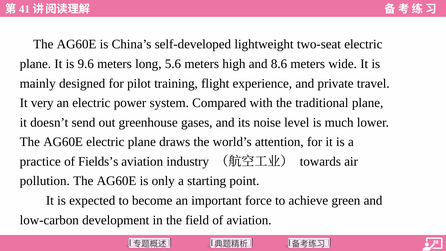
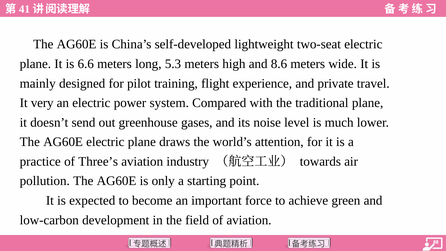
9.6: 9.6 -> 6.6 (86, 64)
5.6: 5.6 -> 5.3 (173, 64)
Fields’s: Fields’s -> Three’s (98, 161)
